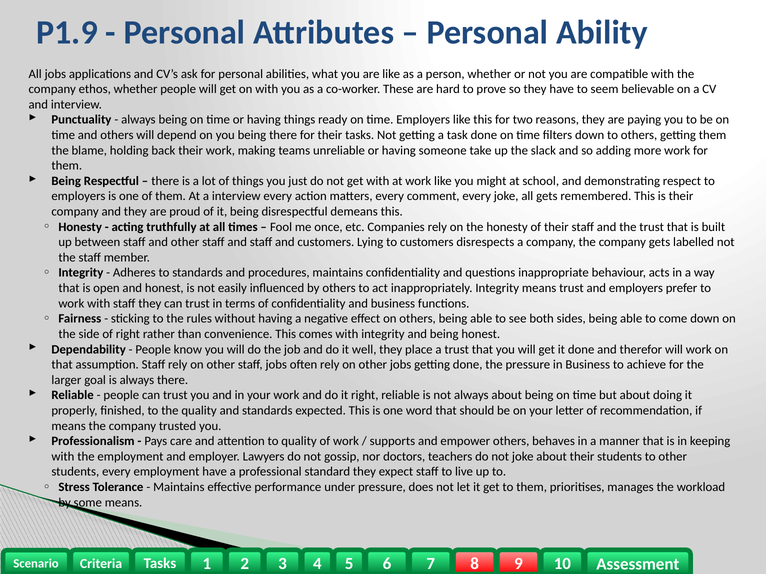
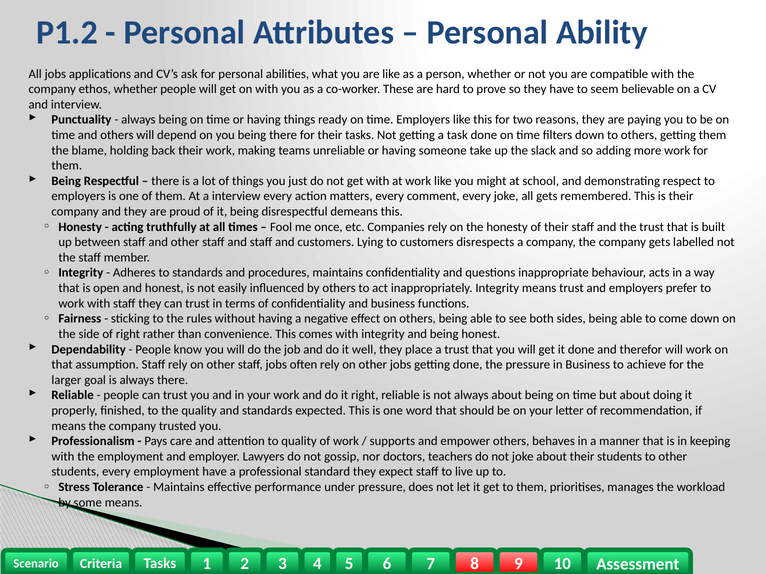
P1.9: P1.9 -> P1.2 (67, 32)
